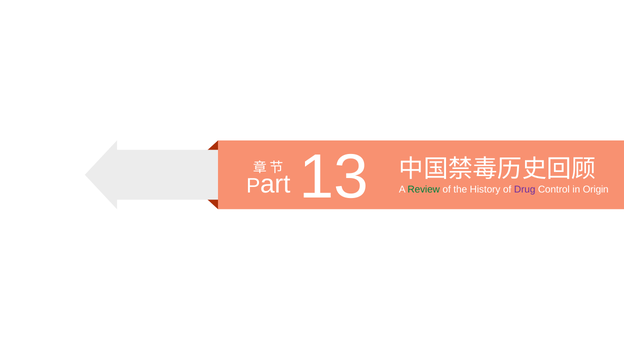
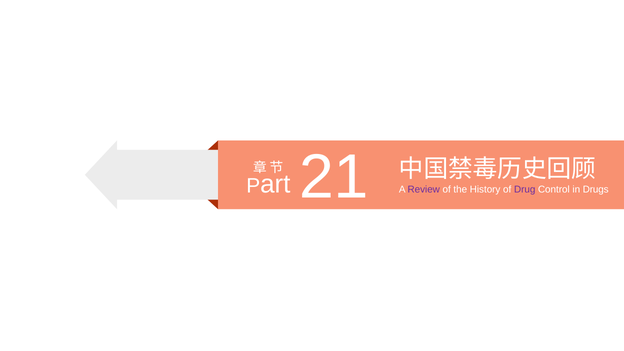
13: 13 -> 21 (334, 177)
Review colour: green -> purple (424, 189)
Origin: Origin -> Drugs (596, 189)
